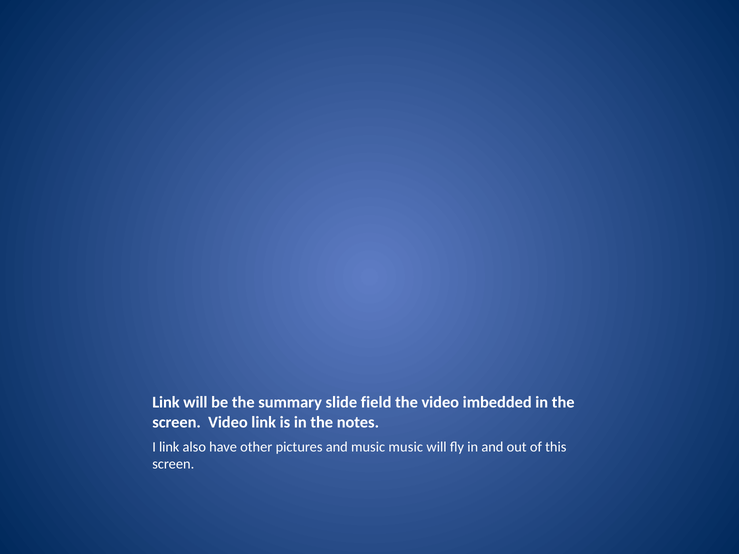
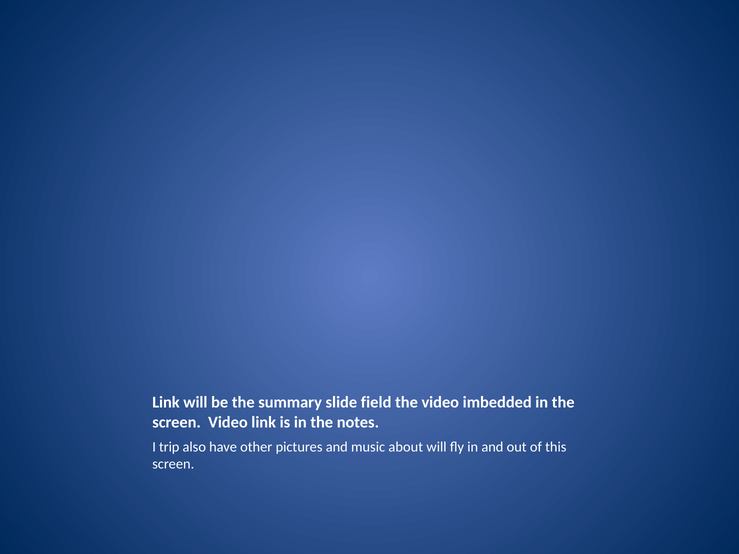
I link: link -> trip (169, 447)
music music: music -> about (406, 447)
